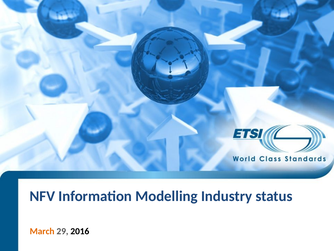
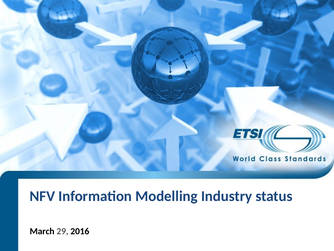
March colour: orange -> black (42, 231)
